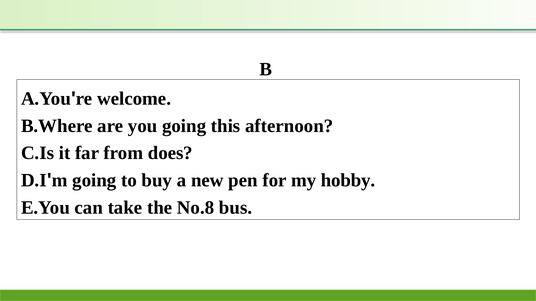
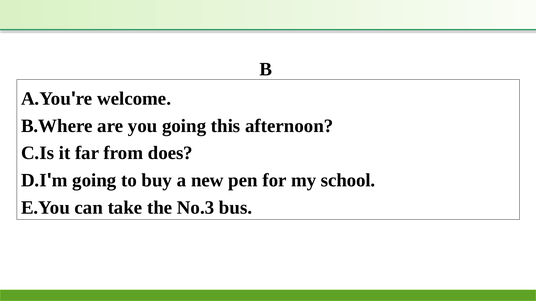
hobby: hobby -> school (348, 181)
No.8: No.8 -> No.3 (196, 208)
